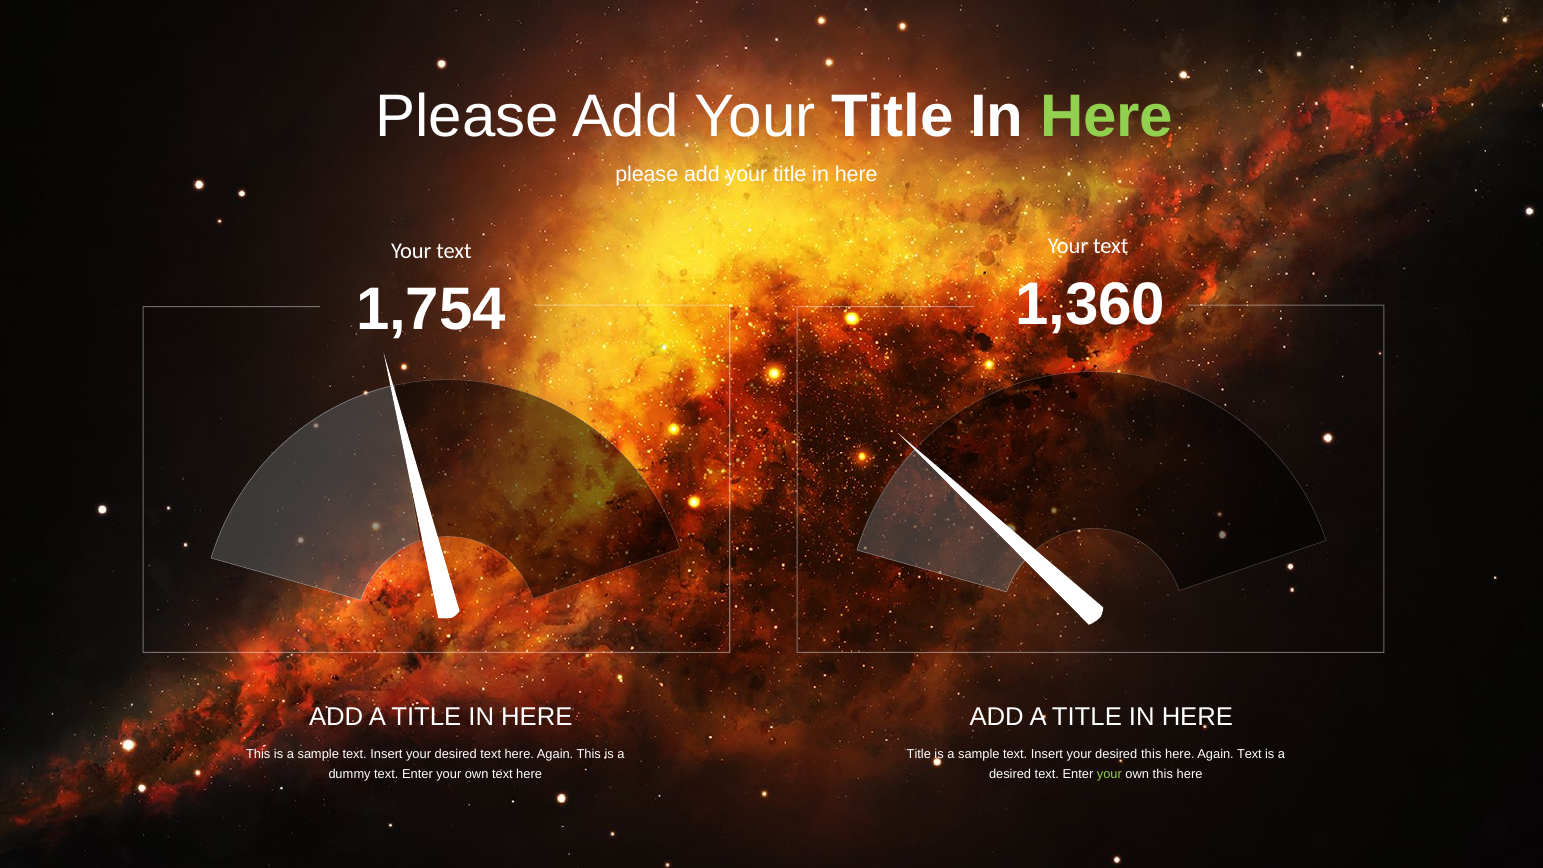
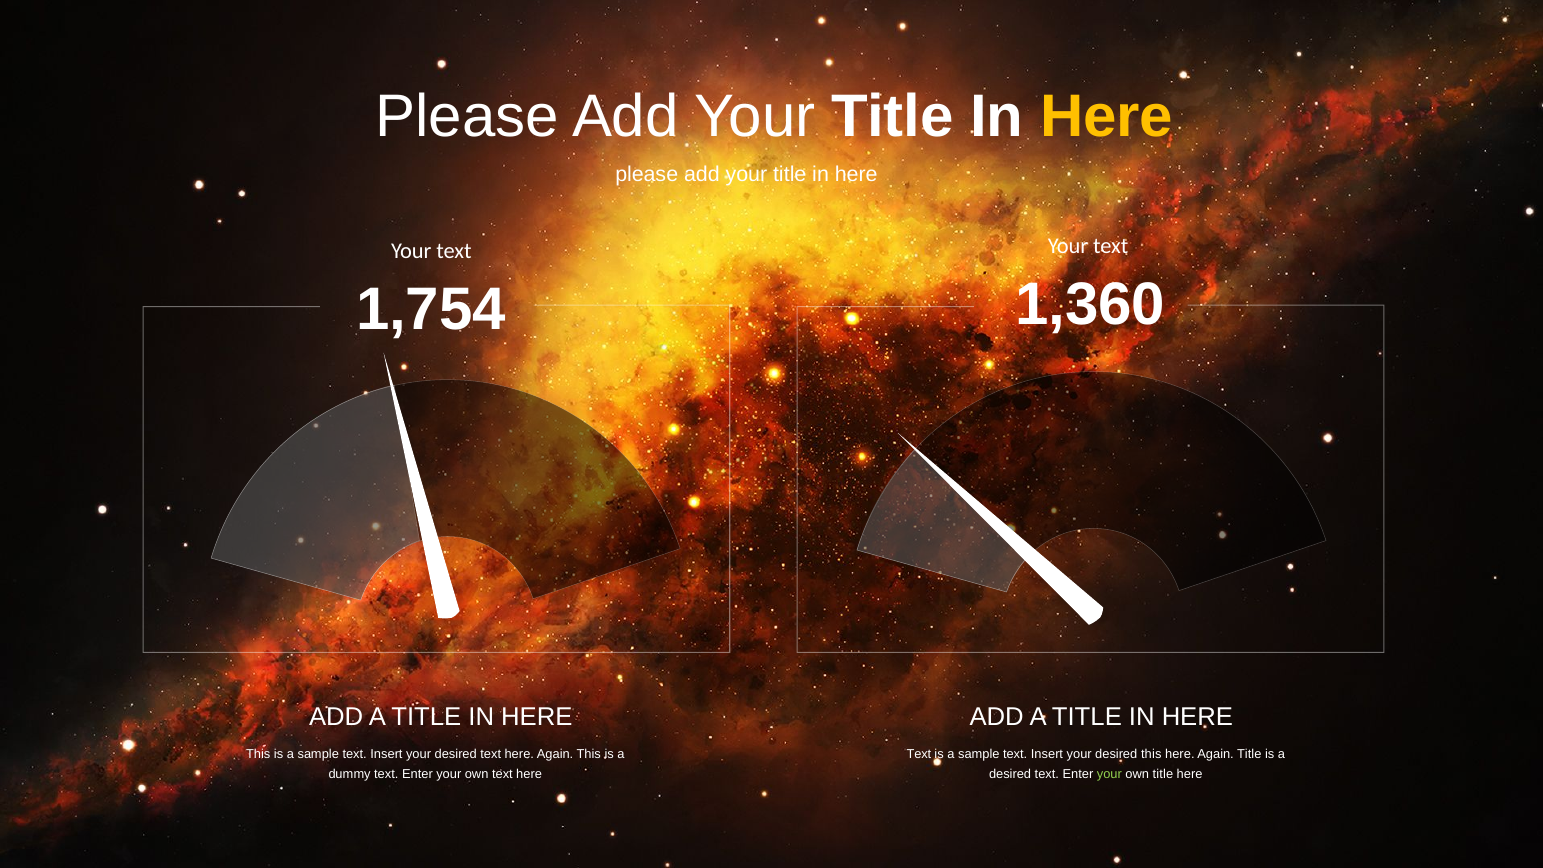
Here colour: light green -> yellow (1107, 117)
Title: Title -> Text (919, 755)
Again Text: Text -> Title (1249, 755)
own this: this -> title (1163, 774)
